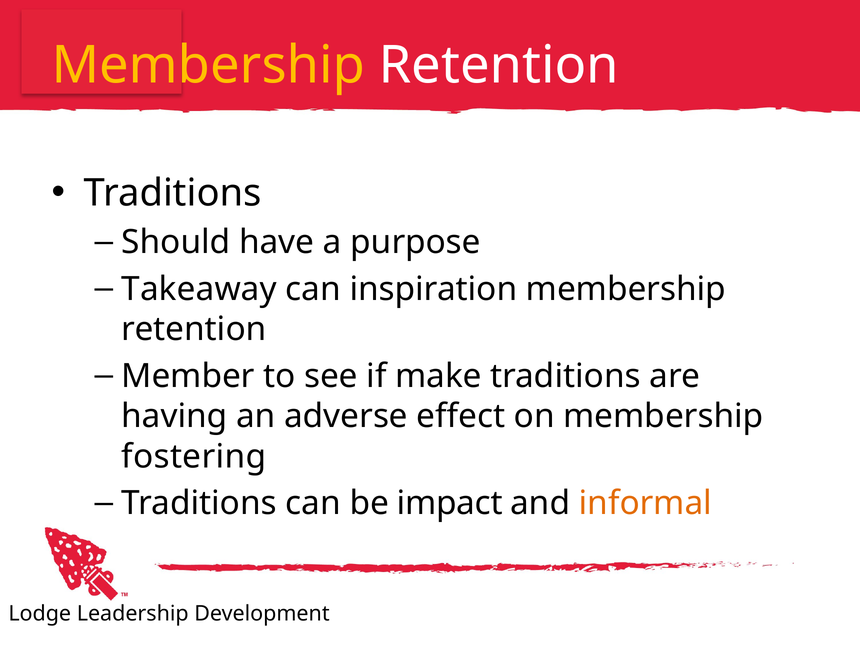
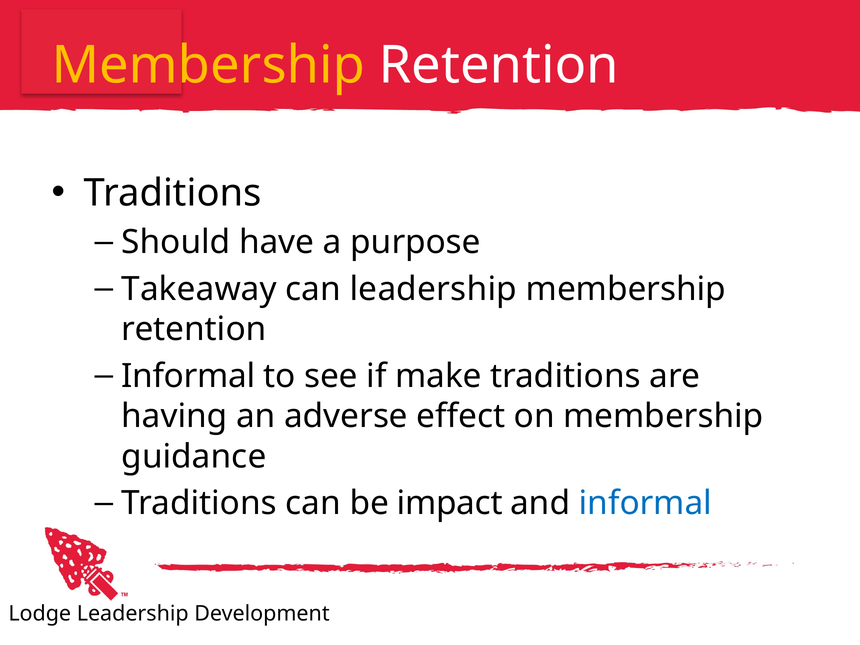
can inspiration: inspiration -> leadership (433, 289)
Member: Member -> Informal (188, 376)
fostering: fostering -> guidance (194, 457)
informal colour: orange -> blue (645, 503)
